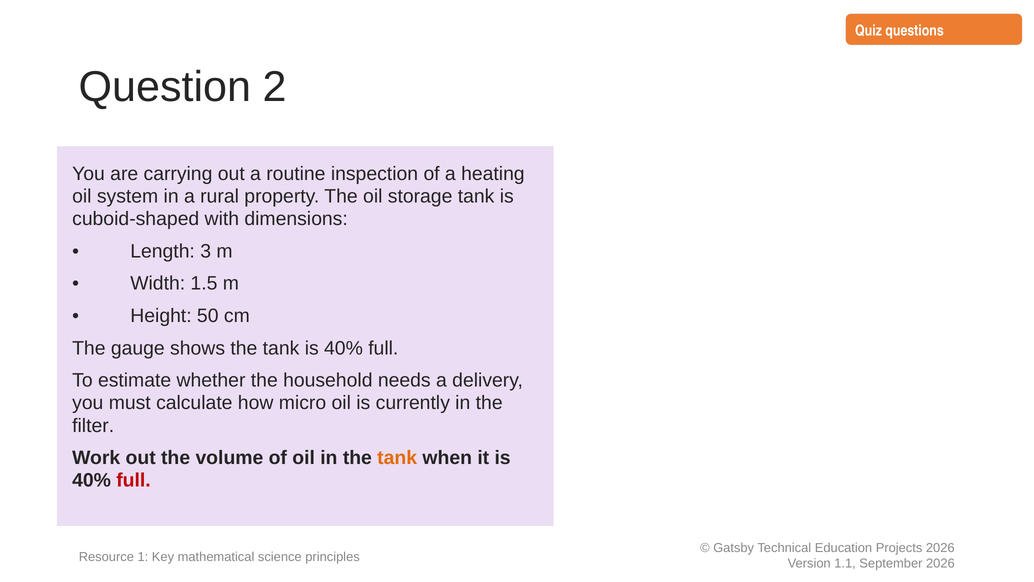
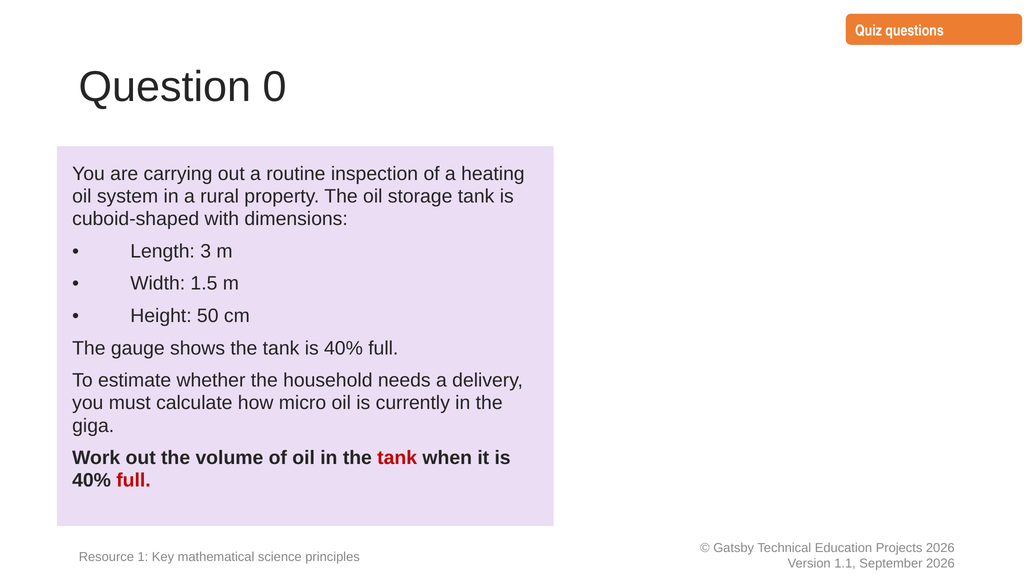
2: 2 -> 0 (275, 87)
filter: filter -> giga (93, 425)
tank colour: orange -> red (397, 458)
